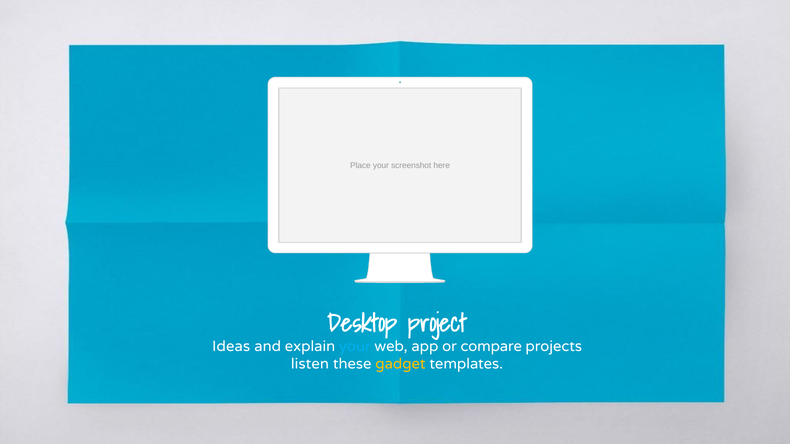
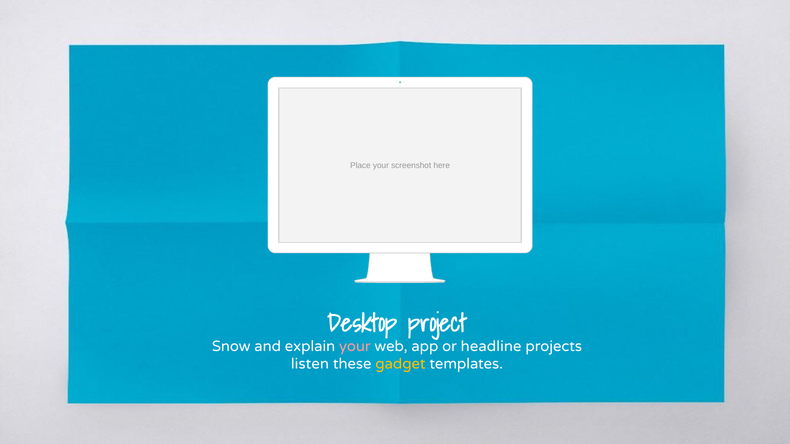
Ideas: Ideas -> Snow (231, 346)
your colour: light blue -> pink (355, 346)
compare: compare -> headline (491, 346)
